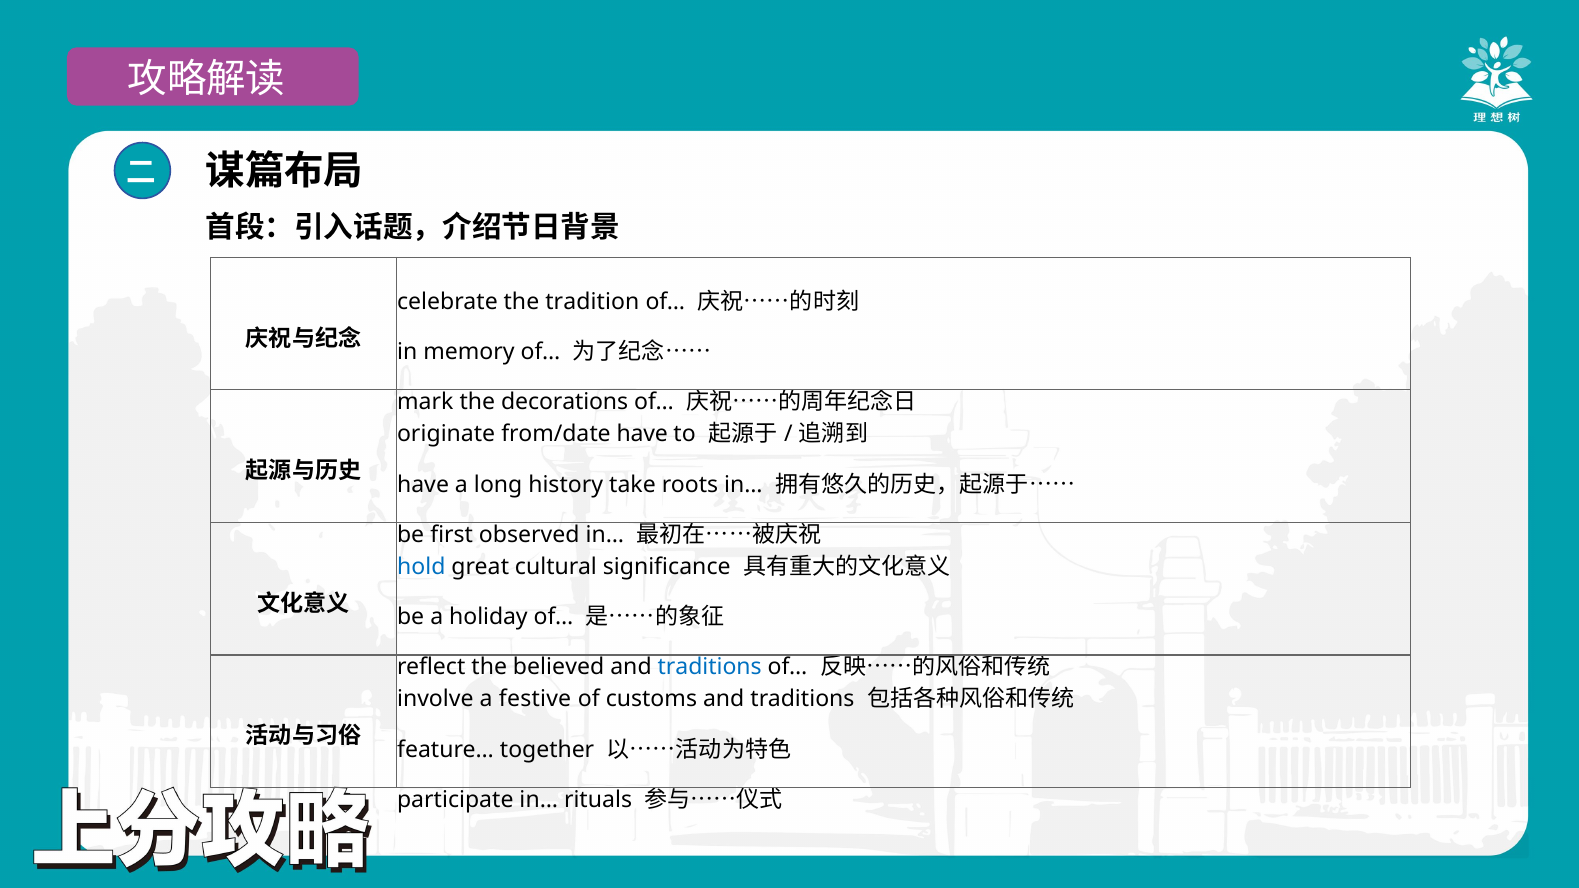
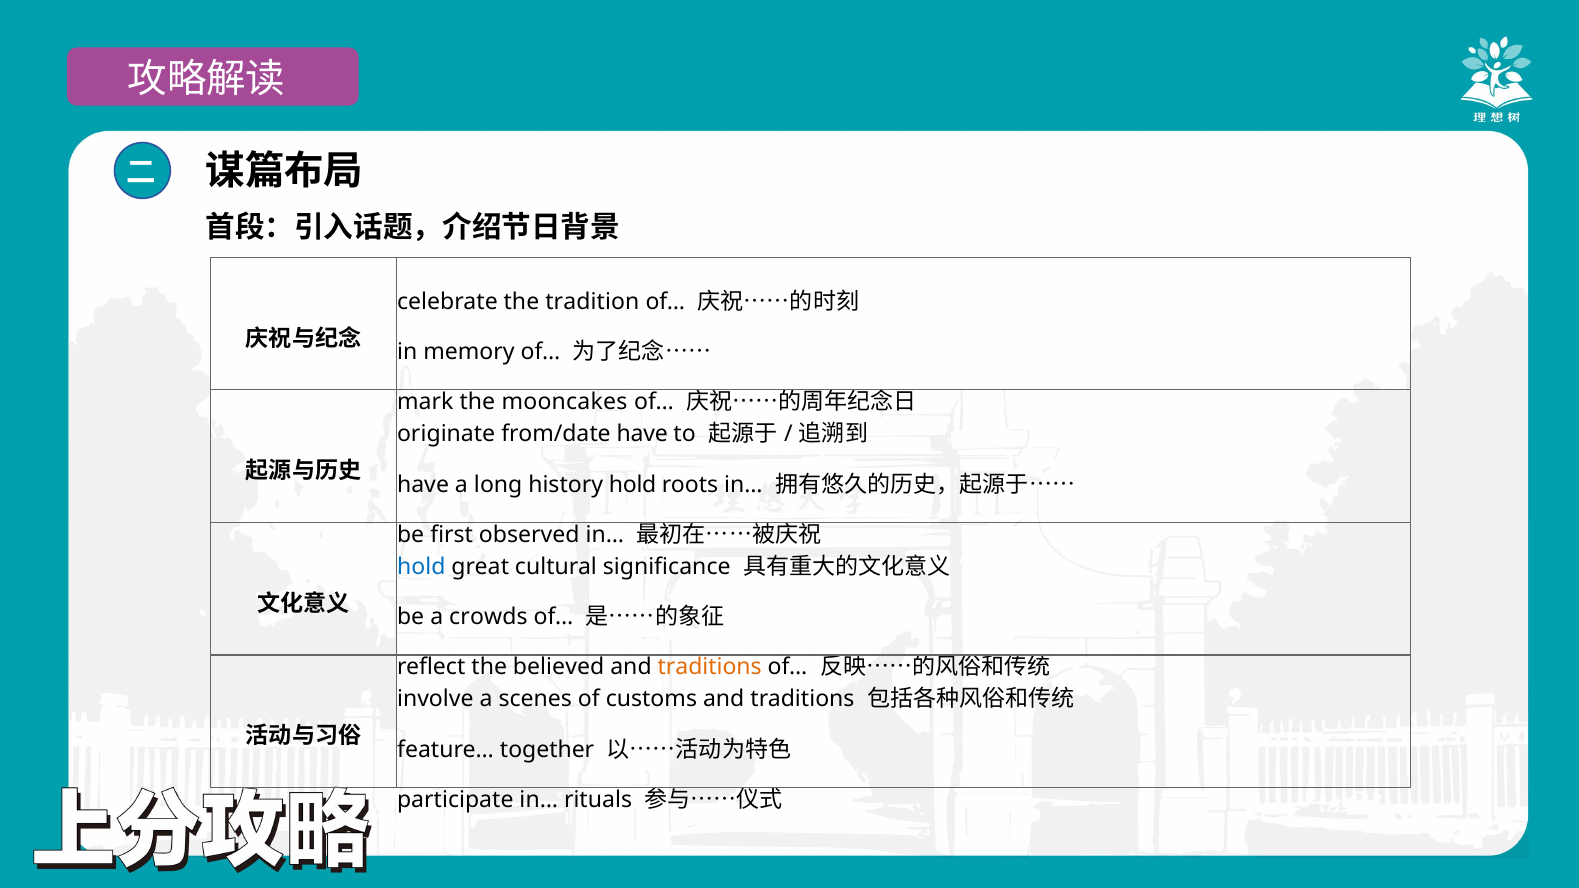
decorations: decorations -> mooncakes (564, 402)
history take: take -> hold (633, 485)
holiday: holiday -> crowds (488, 617)
traditions colour: blue -> orange (710, 667)
festive: festive -> scenes (535, 699)
